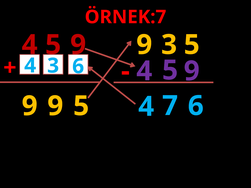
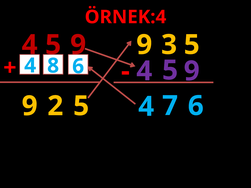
ÖRNEK:7: ÖRNEK:7 -> ÖRNEK:4 (125, 17)
3: 3 -> 8 (53, 66)
9 9: 9 -> 2 (55, 106)
